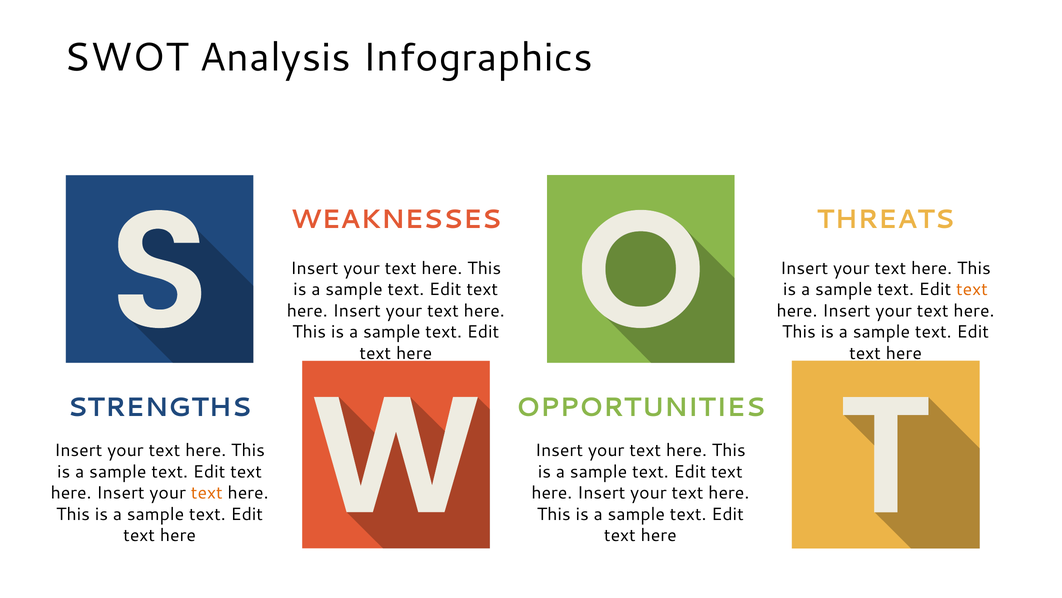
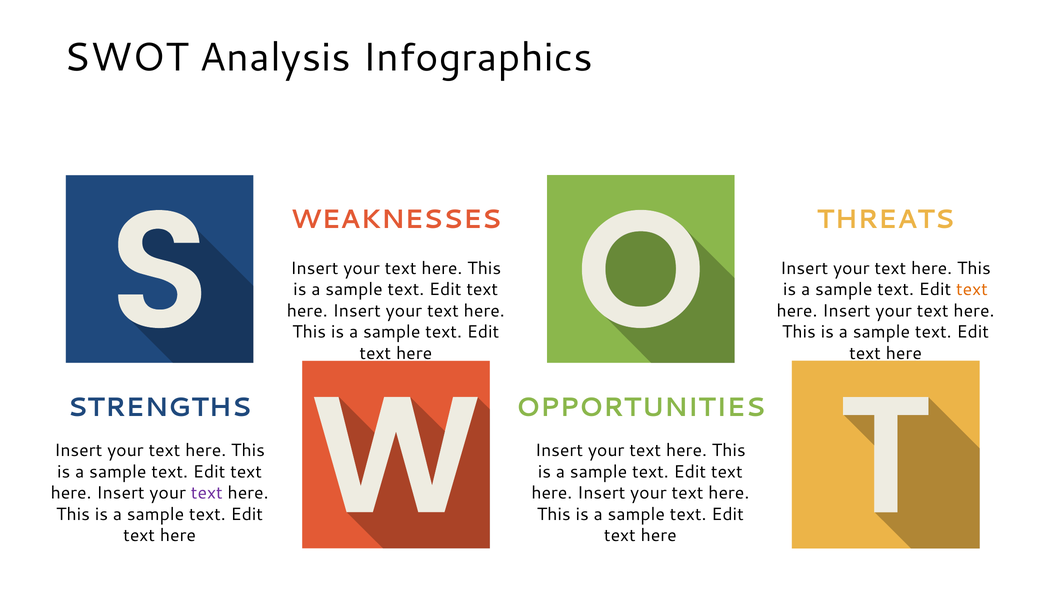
text colour: orange -> purple (207, 493)
